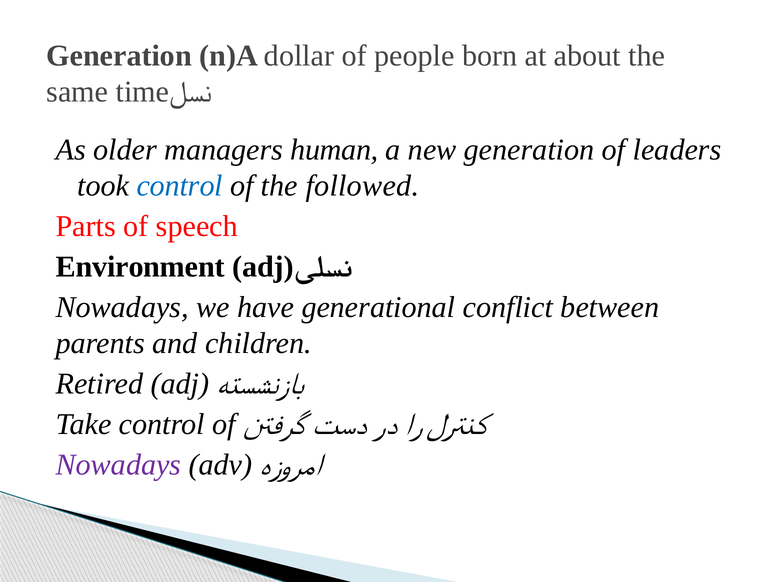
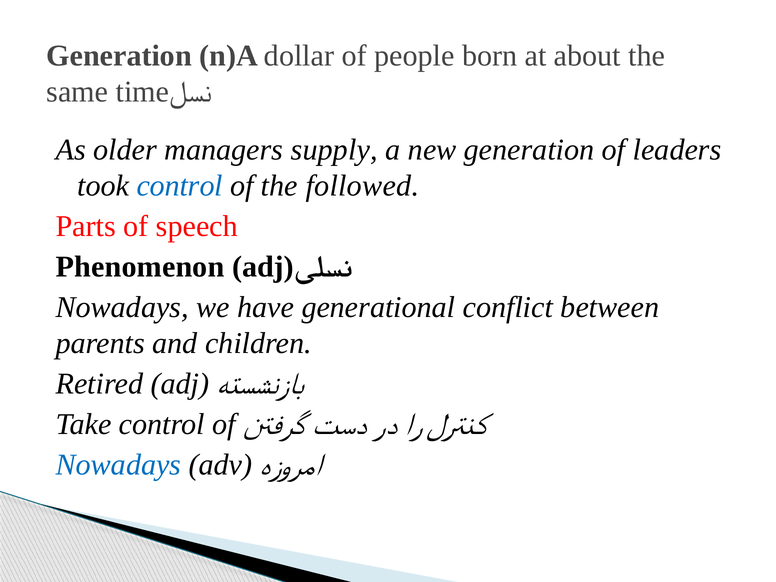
human: human -> supply (334, 150)
Environment: Environment -> Phenomenon (140, 267)
Nowadays colour: purple -> blue (118, 465)
